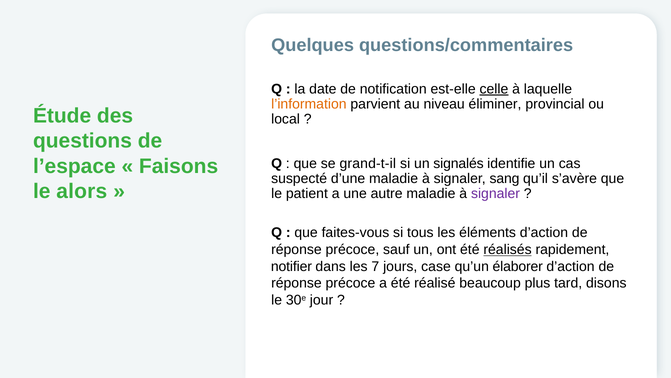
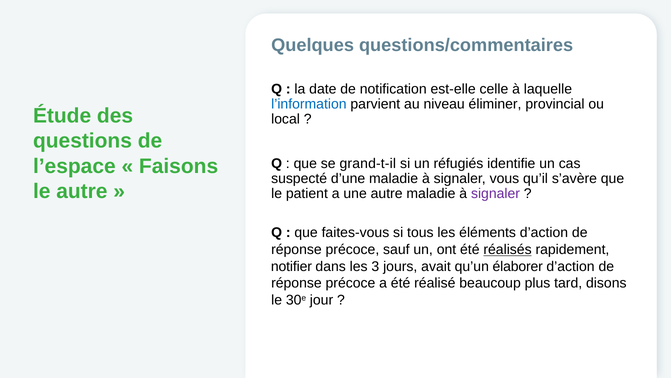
celle underline: present -> none (494, 89)
l’information colour: orange -> blue (309, 104)
signalés: signalés -> réfugiés (458, 163)
sang: sang -> vous (504, 178)
le alors: alors -> autre (82, 191)
7: 7 -> 3 (375, 266)
case: case -> avait (436, 266)
